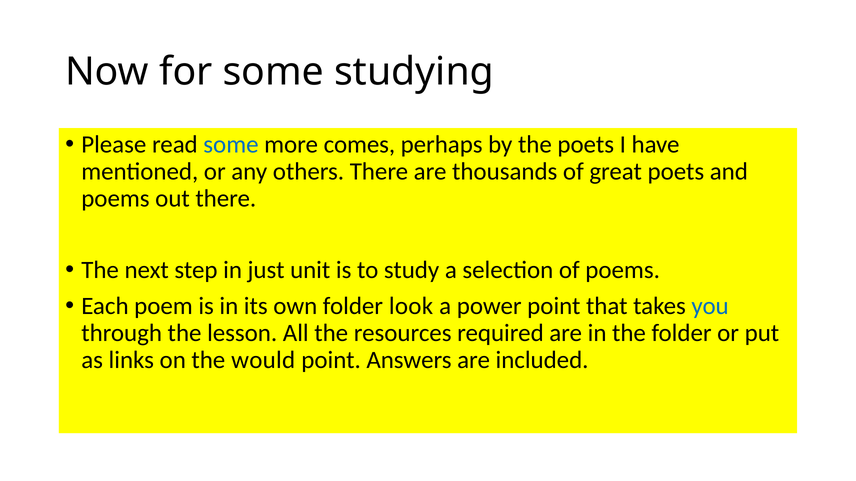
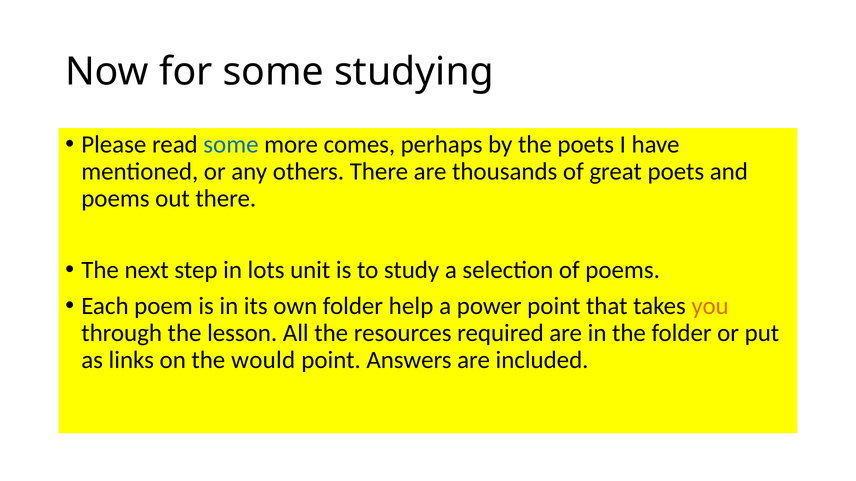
just: just -> lots (266, 270)
look: look -> help (411, 306)
you colour: blue -> orange (710, 306)
